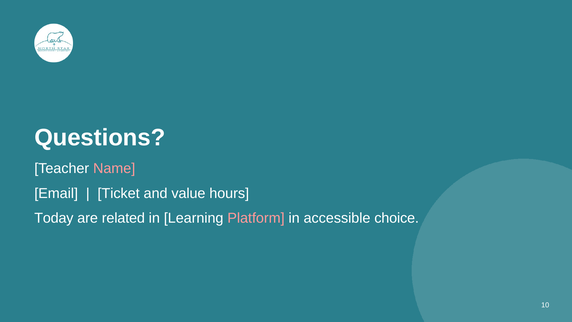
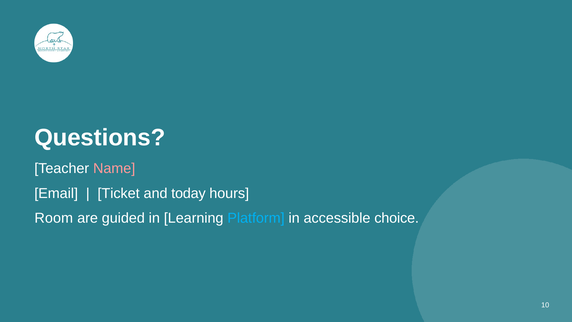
value: value -> today (188, 193)
Today: Today -> Room (54, 218)
related: related -> guided (123, 218)
Platform colour: pink -> light blue (256, 218)
